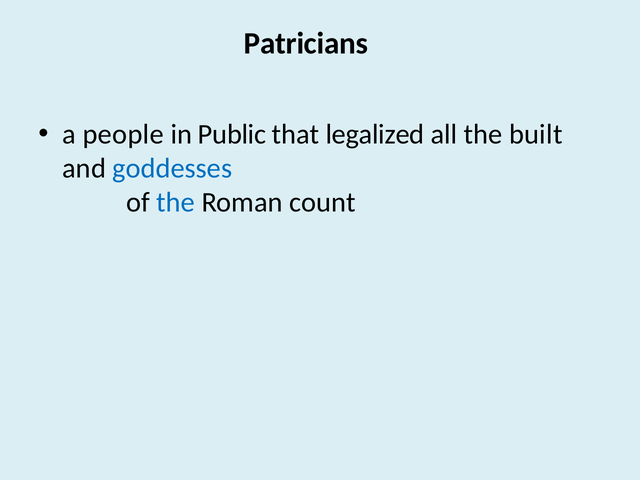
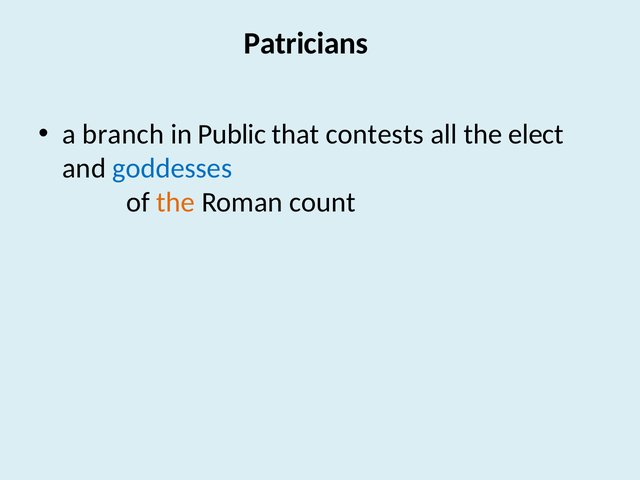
people: people -> branch (123, 134)
legalized: legalized -> contests (375, 134)
built: built -> elect (536, 134)
the colour: blue -> orange (176, 203)
